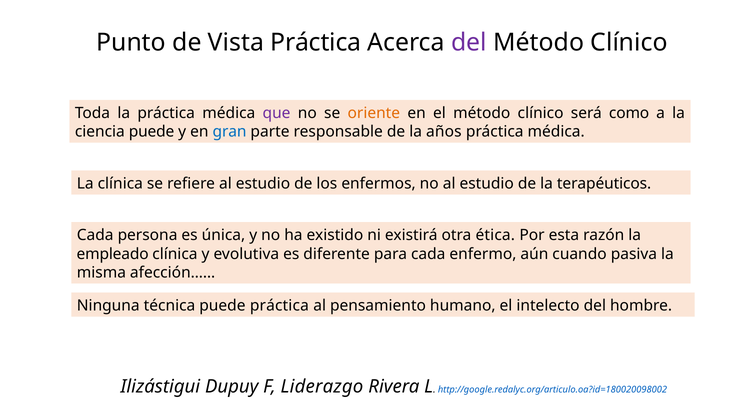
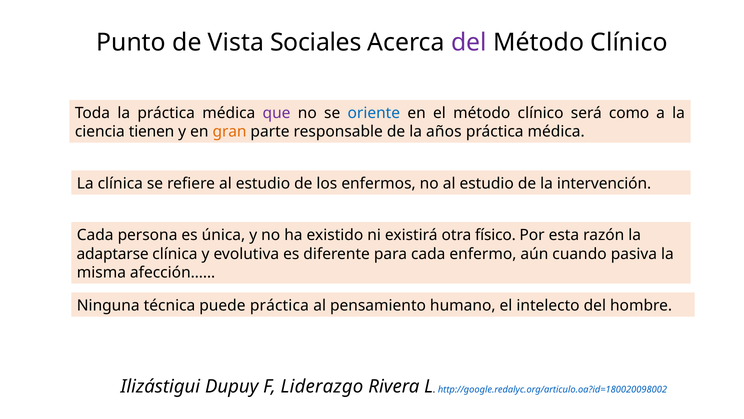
Vista Práctica: Práctica -> Sociales (316, 42)
oriente colour: orange -> blue (374, 113)
ciencia puede: puede -> tienen (152, 132)
gran colour: blue -> orange (230, 132)
terapéuticos: terapéuticos -> intervención (604, 183)
ética: ética -> físico (495, 235)
empleado: empleado -> adaptarse (113, 254)
